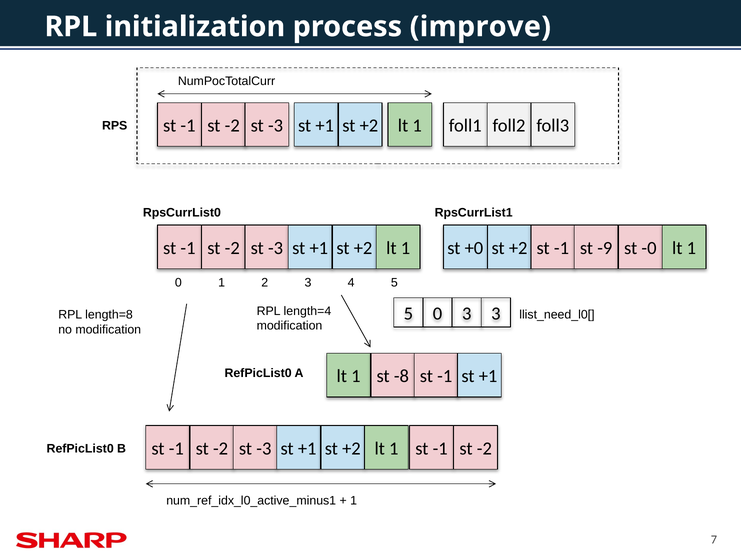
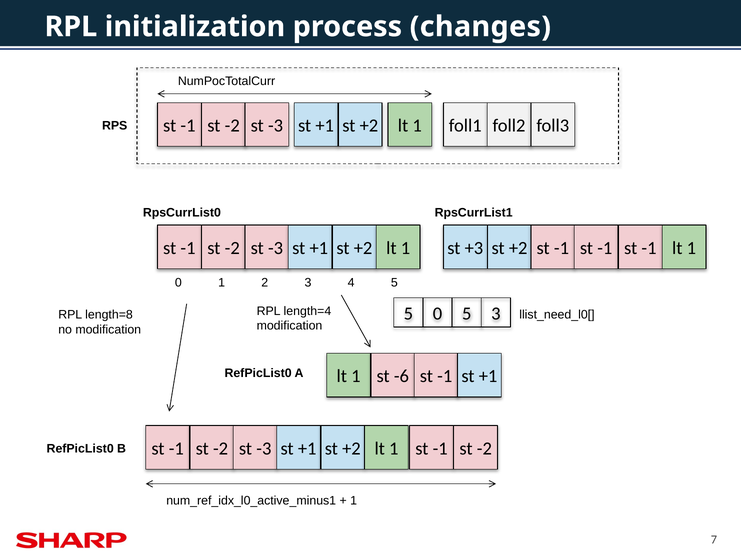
improve: improve -> changes (480, 27)
+0: +0 -> +3 (474, 249)
-9: -9 -> -1 (605, 249)
-0: -0 -> -1 (649, 249)
0 3: 3 -> 5 (467, 314)
-8: -8 -> -6 (401, 377)
